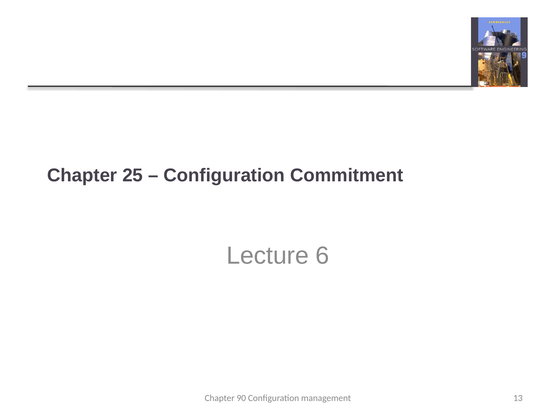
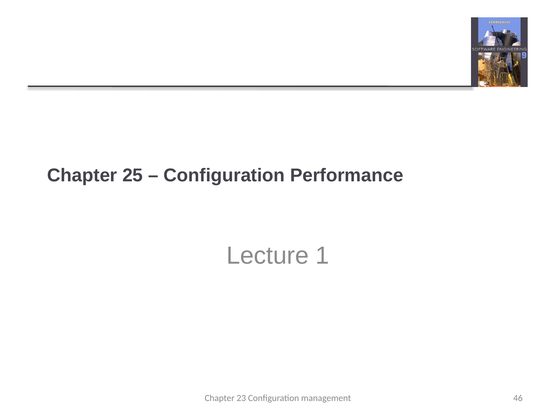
Commitment: Commitment -> Performance (347, 176)
6: 6 -> 1 (323, 256)
90: 90 -> 23 (241, 398)
13: 13 -> 46 (518, 398)
